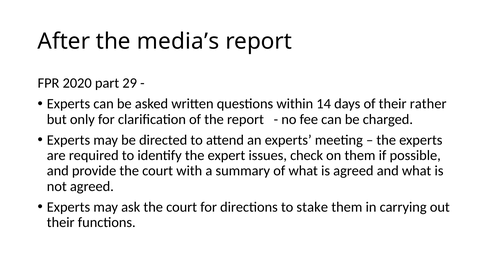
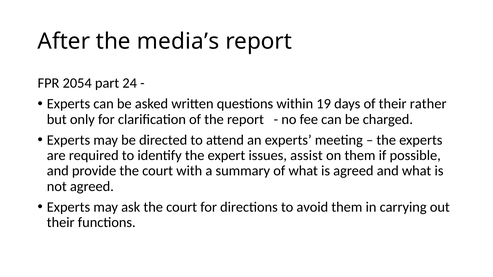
2020: 2020 -> 2054 (77, 83)
29: 29 -> 24 (130, 83)
14: 14 -> 19 (324, 104)
check: check -> assist (306, 156)
stake: stake -> avoid (312, 207)
